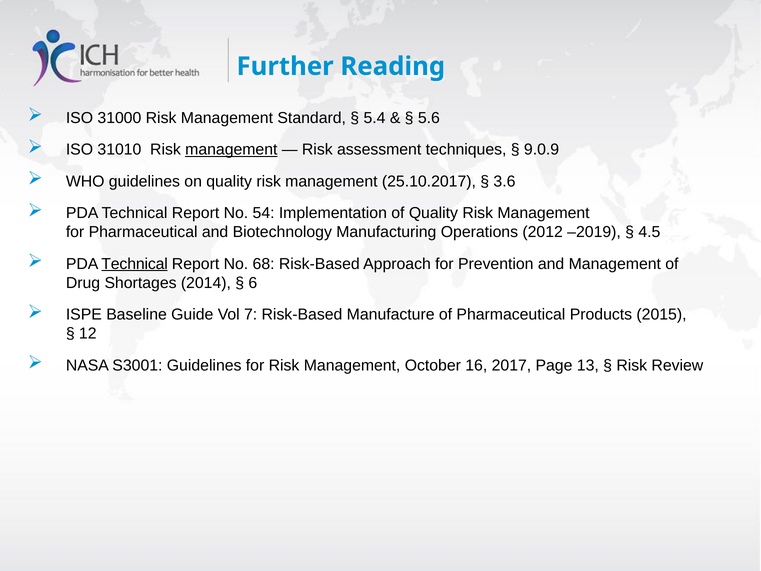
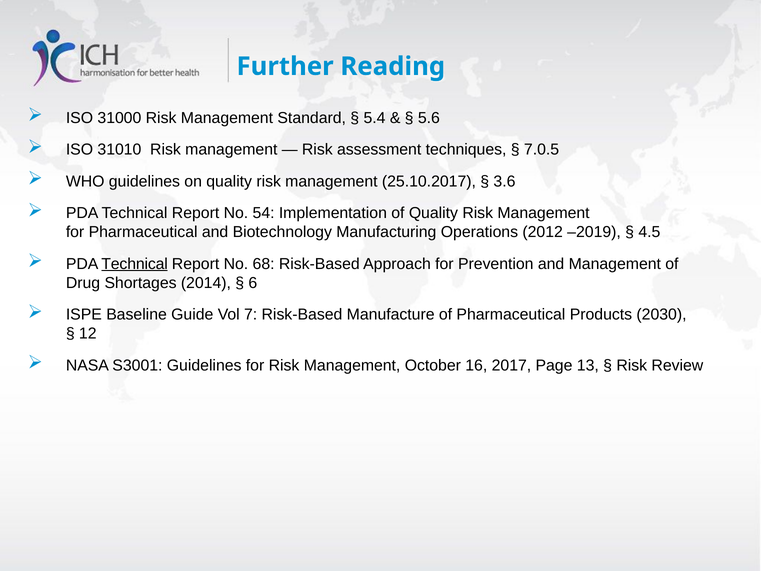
management underline: present -> none (231, 150)
9.0.9: 9.0.9 -> 7.0.5 (542, 150)
2015: 2015 -> 2030 (662, 315)
